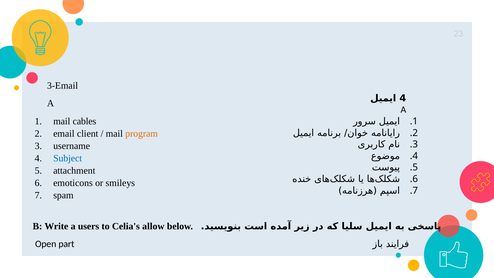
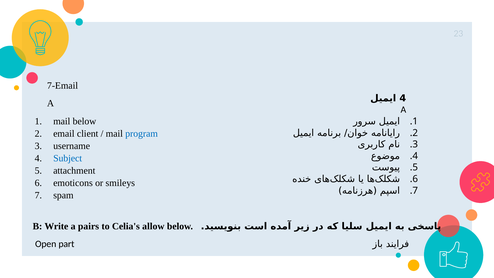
3-Email: 3-Email -> 7-Email (63, 86)
mail cables: cables -> below (84, 121)
program colour: orange -> blue (142, 134)
users: users -> pairs (89, 226)
